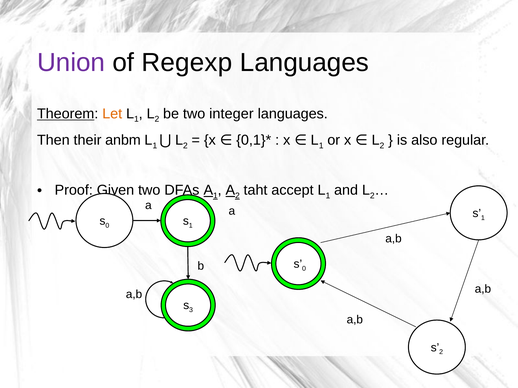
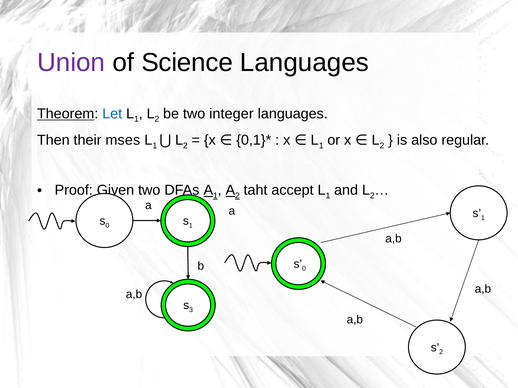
Regexp: Regexp -> Science (187, 63)
Let colour: orange -> blue (112, 114)
anbm: anbm -> mses (123, 140)
